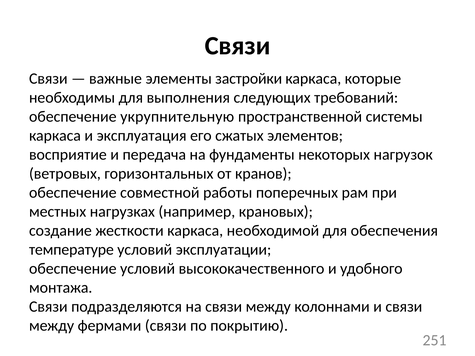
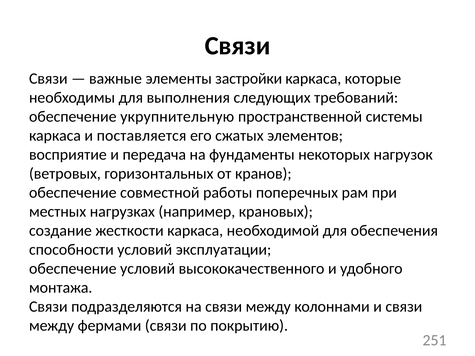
эксплуатация: эксплуатация -> поставляется (142, 136)
температуре: температуре -> способности (71, 250)
